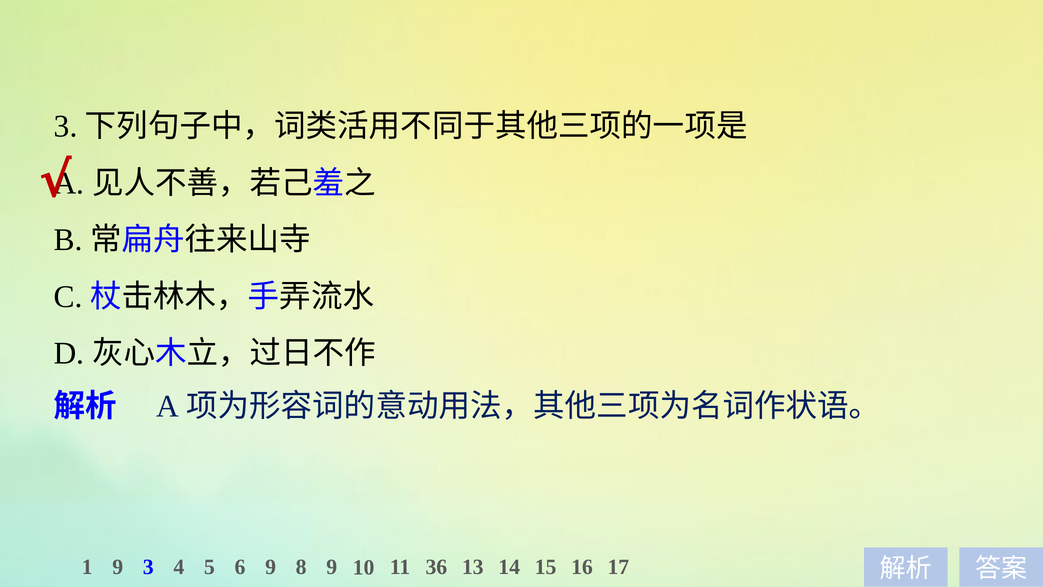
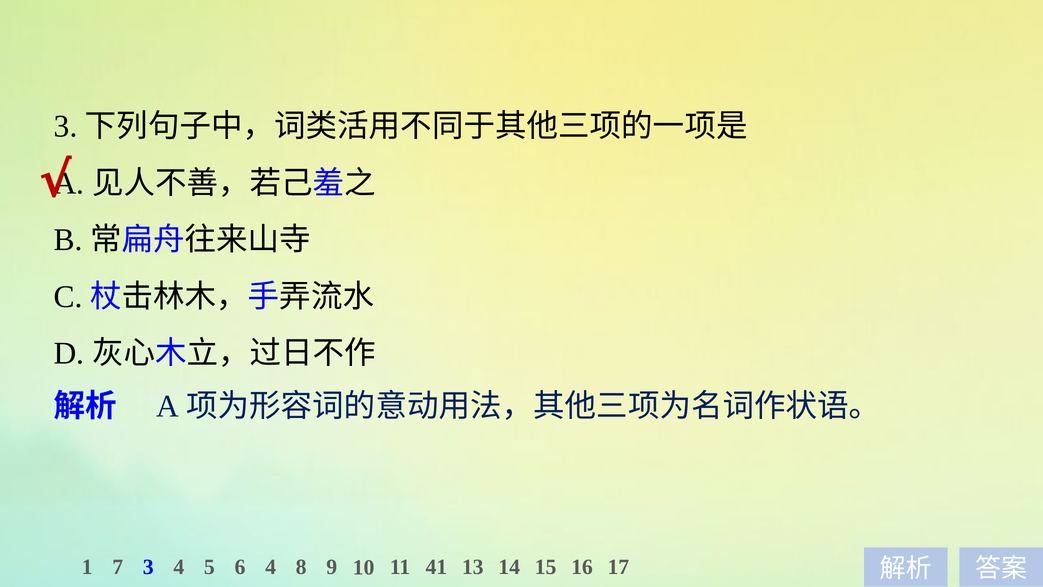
1 9: 9 -> 7 (118, 567)
6 9: 9 -> 4 (271, 567)
36: 36 -> 41 (436, 567)
